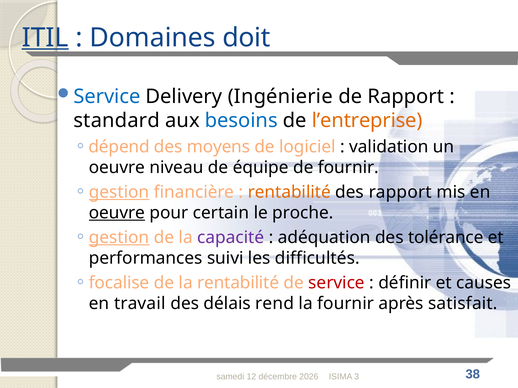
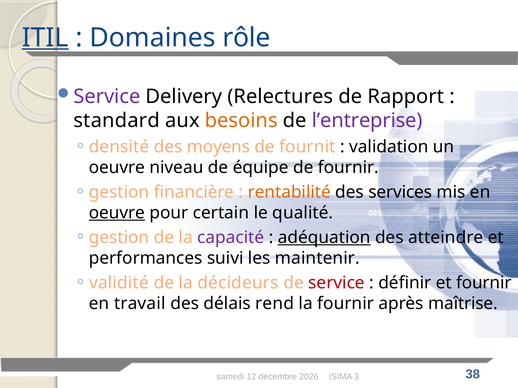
doit: doit -> rôle (246, 38)
Service colour: blue -> purple (107, 97)
Ingénierie: Ingénierie -> Relectures (280, 97)
besoins colour: blue -> orange (241, 121)
l’entreprise colour: orange -> purple (367, 121)
dépend: dépend -> densité (119, 147)
logiciel: logiciel -> fournit (307, 147)
gestion underline: present -> none (119, 192)
des rapport: rapport -> services (400, 192)
proche: proche -> qualité (303, 213)
gestion underline: present -> none (119, 238)
adéquation underline: none -> present (324, 238)
tolérance: tolérance -> atteindre (446, 238)
difficultés: difficultés -> maintenir (317, 258)
focalise: focalise -> validité (119, 283)
la rentabilité: rentabilité -> décideurs (238, 283)
et causes: causes -> fournir (484, 283)
satisfait: satisfait -> maîtrise (463, 304)
